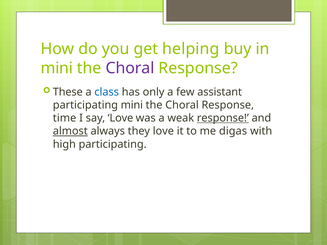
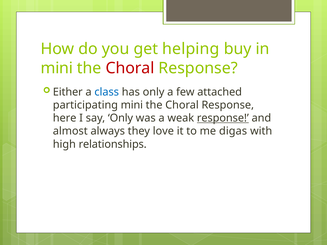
Choral colour: purple -> red (130, 68)
These: These -> Either (68, 92)
assistant: assistant -> attached (220, 92)
time: time -> here (65, 118)
say Love: Love -> Only (120, 118)
almost underline: present -> none (70, 131)
high participating: participating -> relationships (113, 144)
